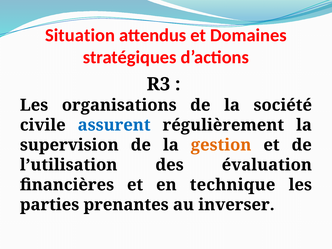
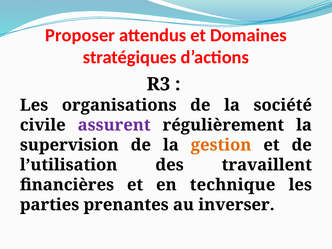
Situation: Situation -> Proposer (80, 35)
assurent colour: blue -> purple (114, 125)
évaluation: évaluation -> travaillent (267, 165)
